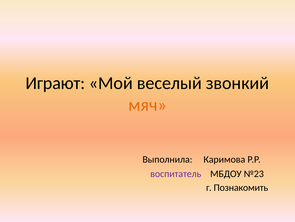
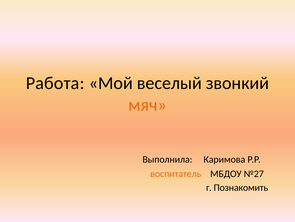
Играют: Играют -> Работа (55, 83)
воспитатель colour: purple -> orange (176, 173)
№23: №23 -> №27 (254, 173)
